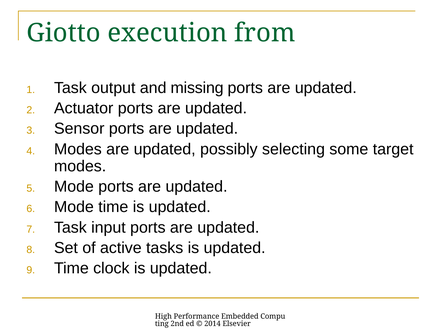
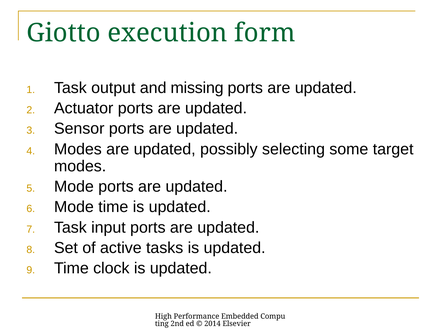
from: from -> form (265, 33)
